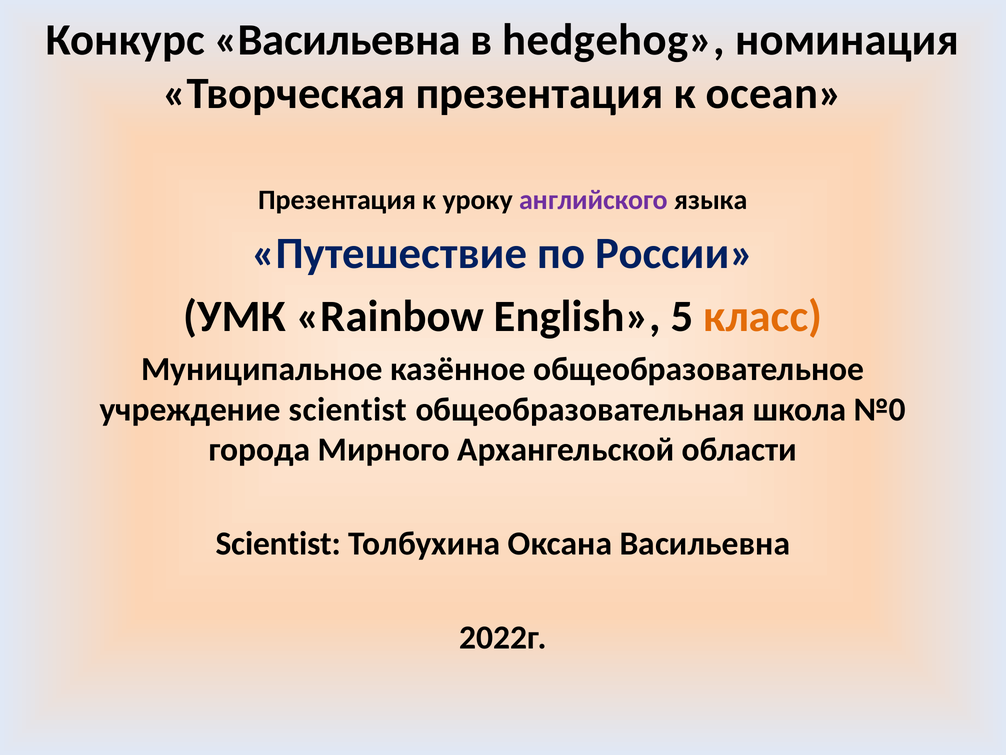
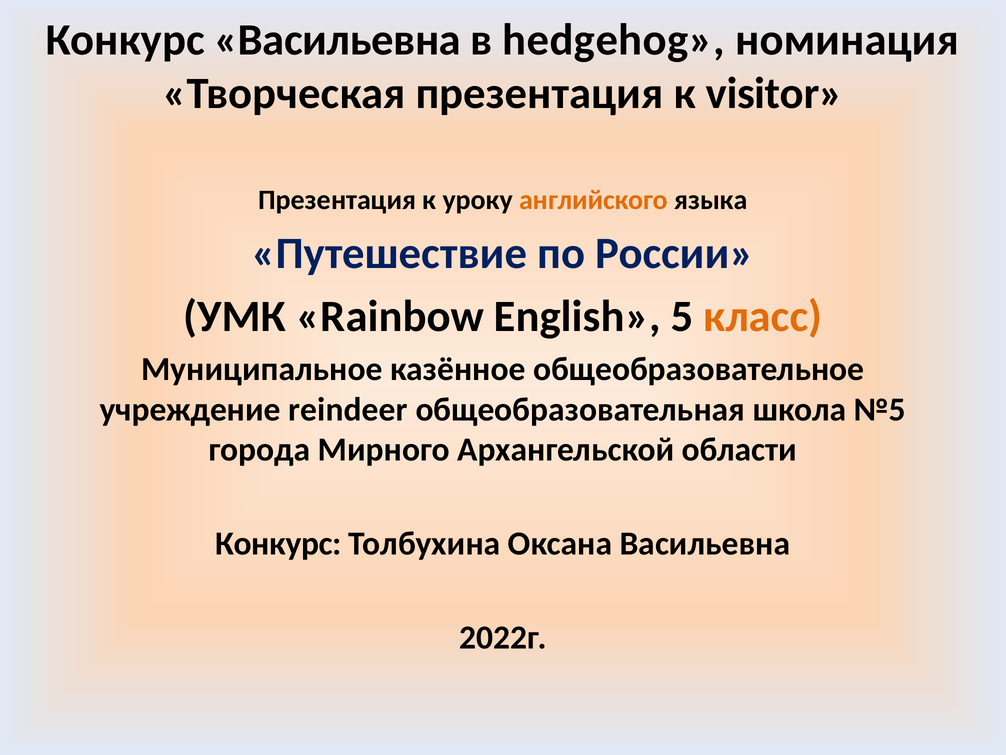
ocean: ocean -> visitor (774, 93)
английского colour: purple -> orange (594, 200)
учреждение scientist: scientist -> reindeer (348, 409)
№0: №0 -> №5 (880, 409)
Scientist: Scientist -> Конкурс (278, 543)
